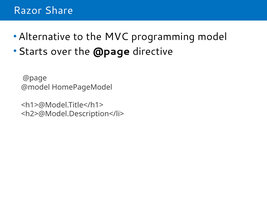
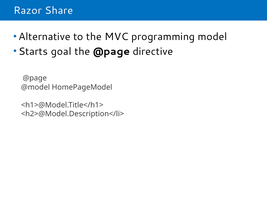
over: over -> goal (61, 51)
